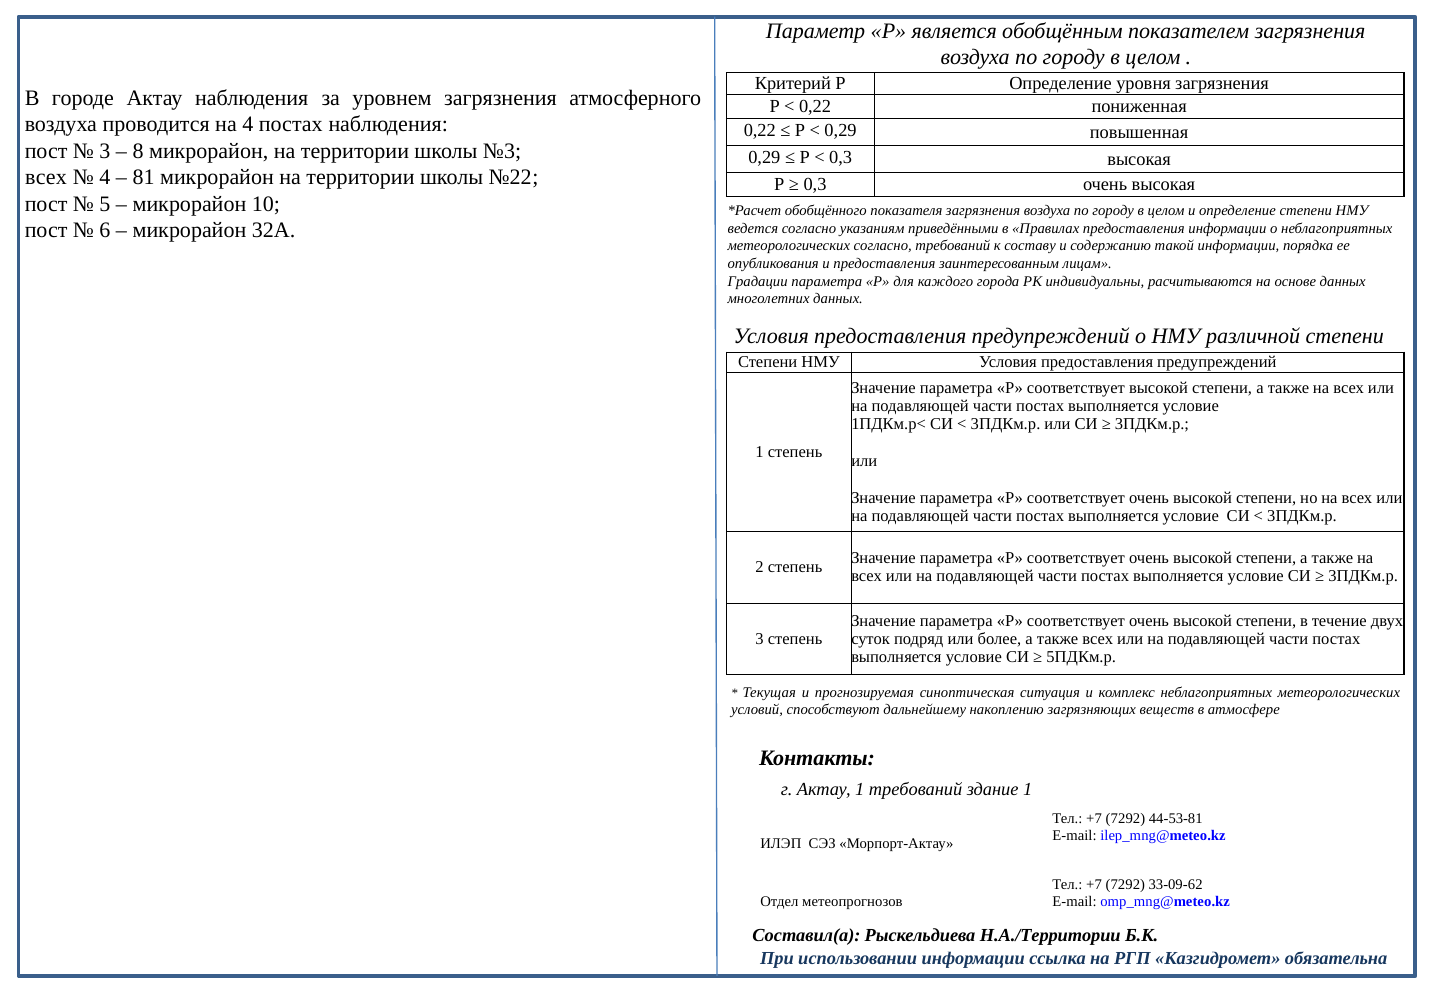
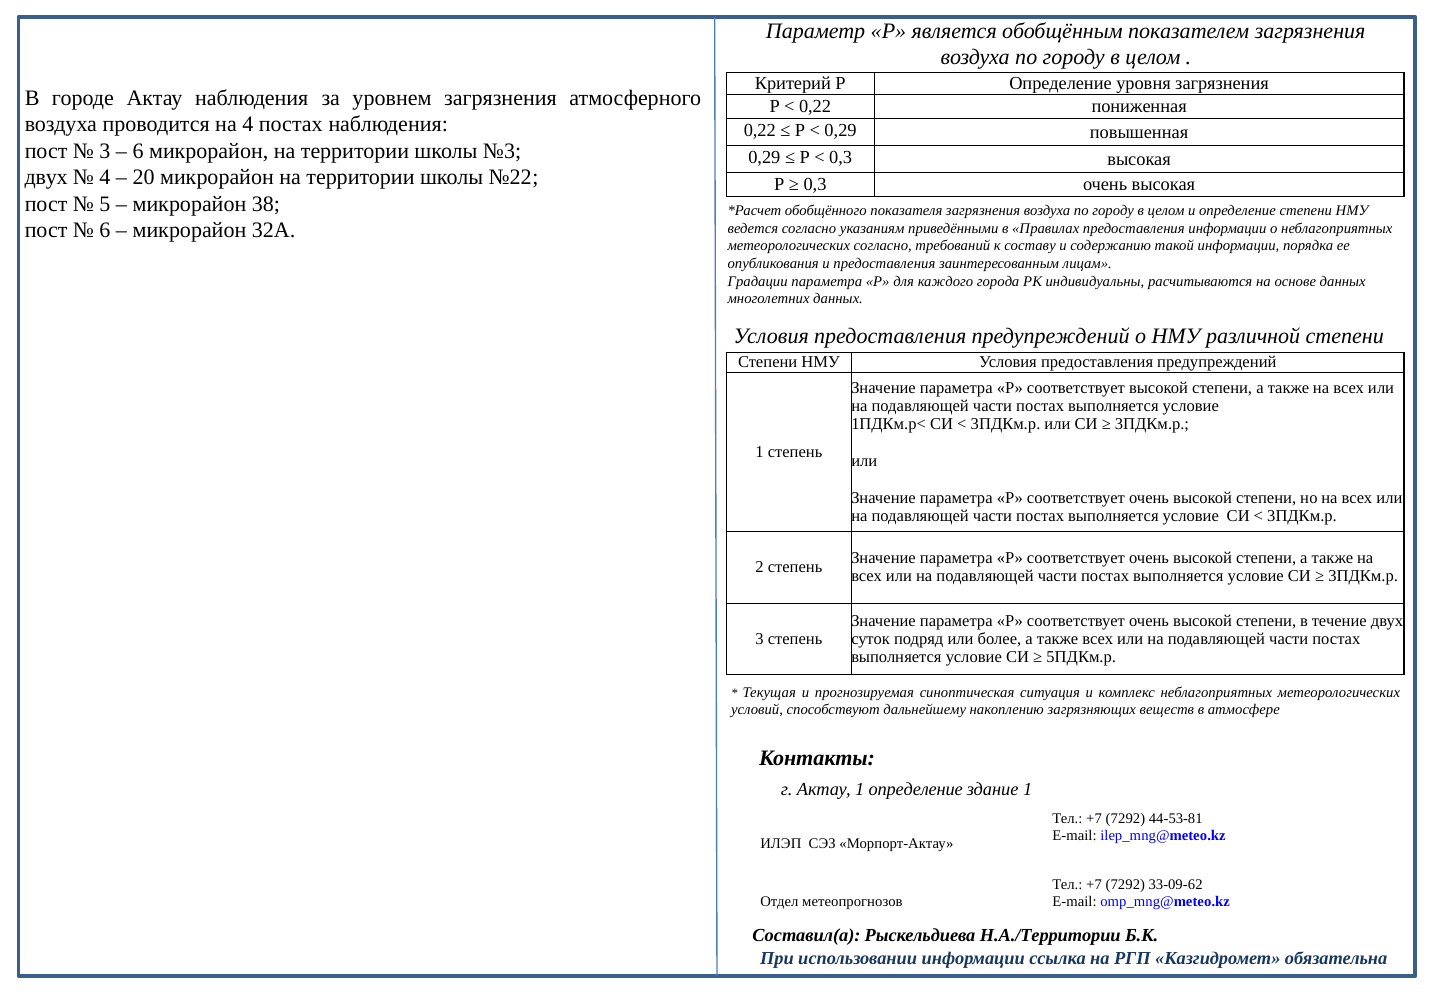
8: 8 -> 6 (138, 151)
всех: всех -> двух (46, 177)
81: 81 -> 20 (144, 177)
10: 10 -> 38 (266, 204)
1 требований: требований -> определение (916, 789)
